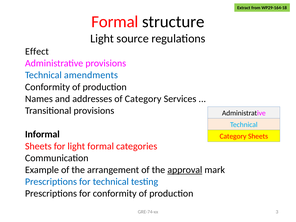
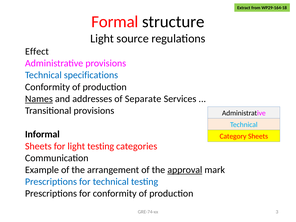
amendments: amendments -> specifications (91, 75)
Names underline: none -> present (39, 99)
of Category: Category -> Separate (143, 99)
light formal: formal -> testing (101, 146)
